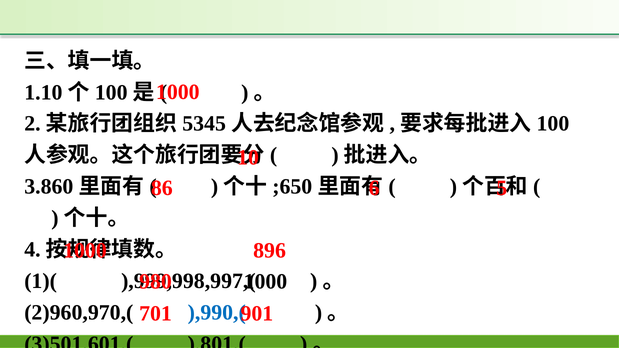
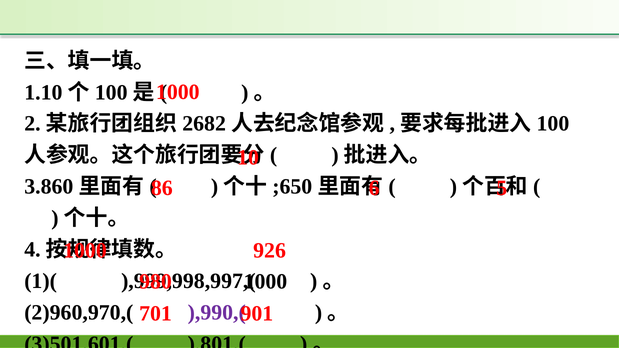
5345: 5345 -> 2682 (204, 124)
896: 896 -> 926 (270, 251)
),990,( colour: blue -> purple (217, 313)
